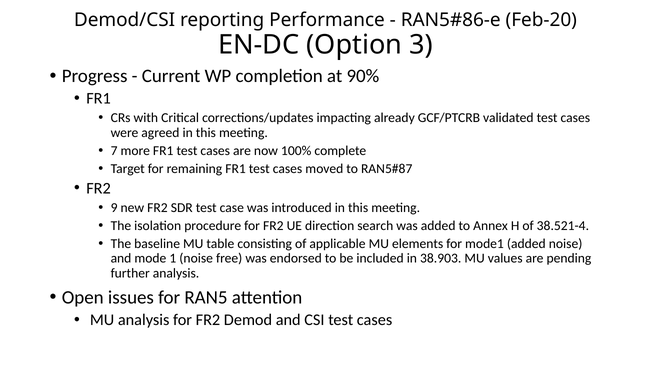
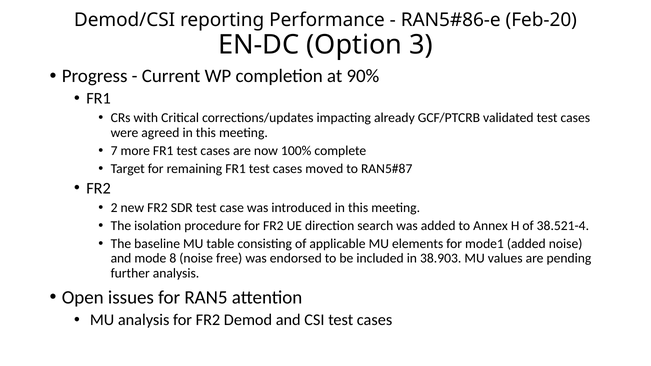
9: 9 -> 2 (114, 208)
1: 1 -> 8 (173, 259)
